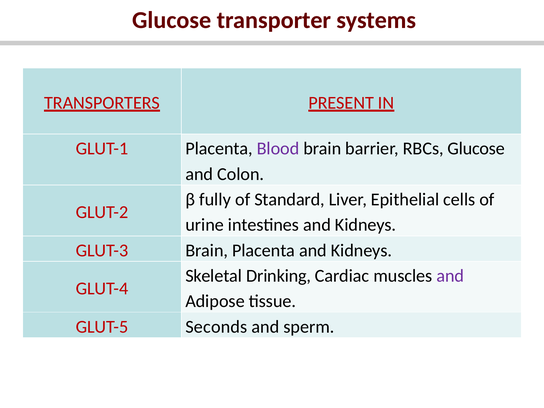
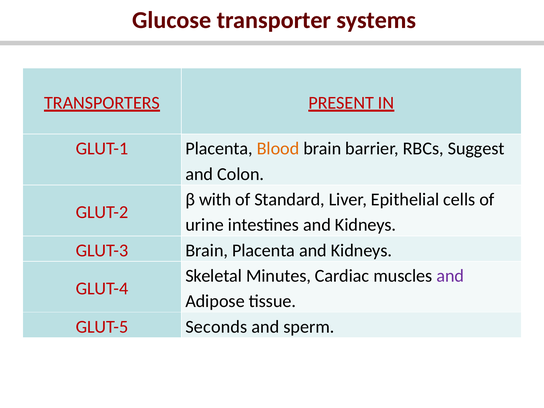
Blood colour: purple -> orange (278, 149)
RBCs Glucose: Glucose -> Suggest (476, 149)
fully: fully -> with (215, 200)
Drinking: Drinking -> Minutes (279, 276)
